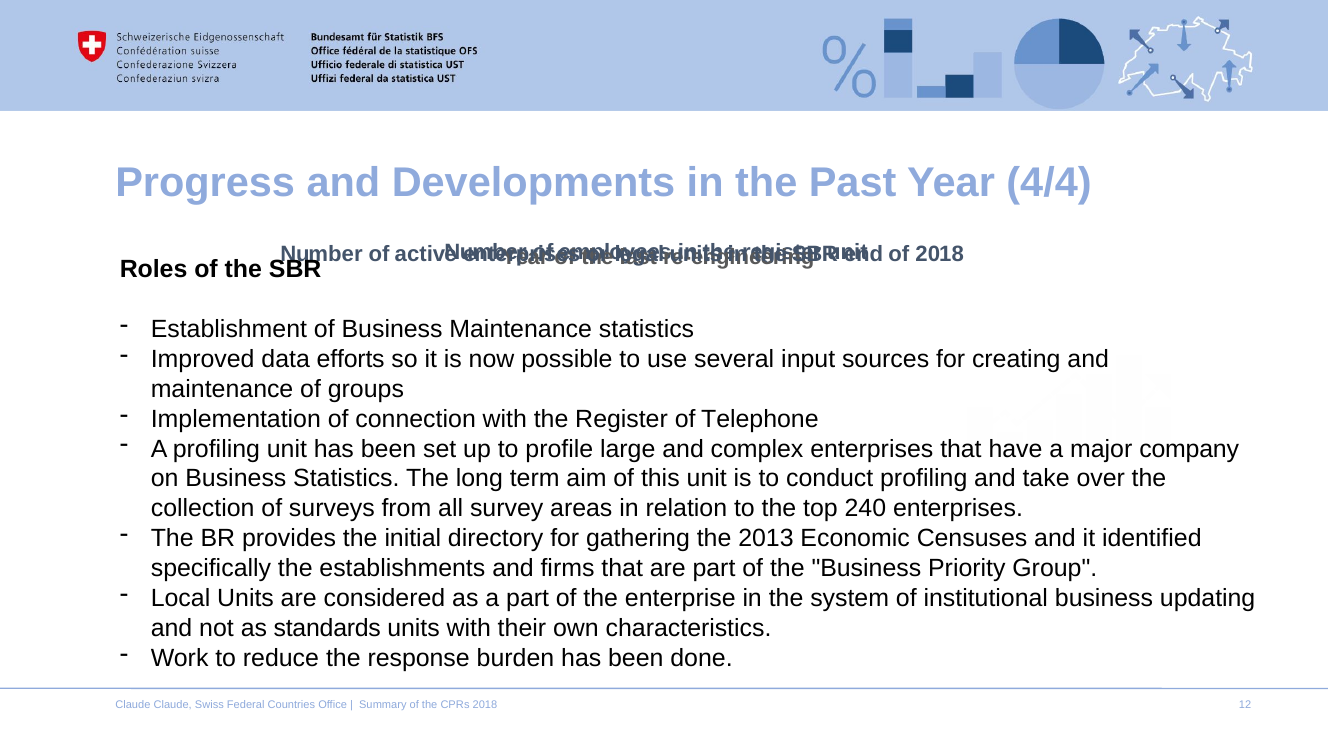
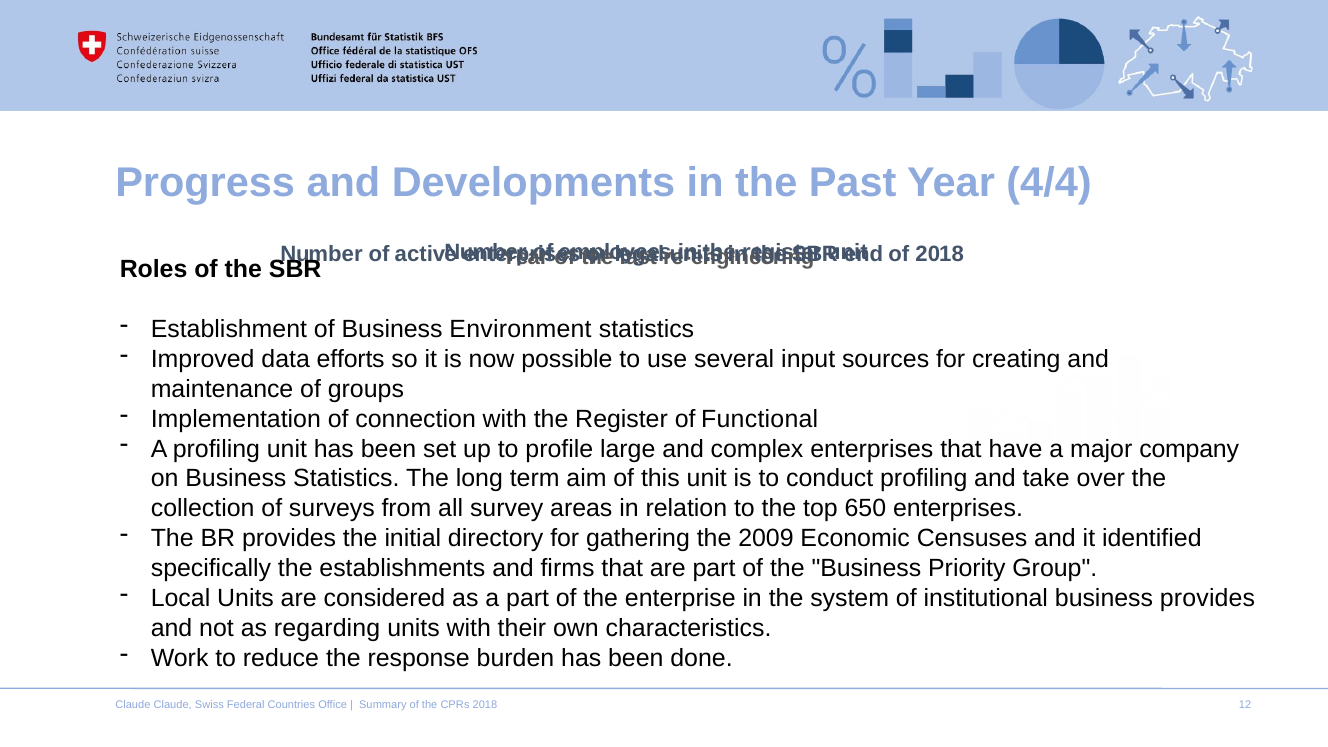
Business Maintenance: Maintenance -> Environment (521, 329)
Telephone: Telephone -> Functional (760, 419)
240: 240 -> 650 (865, 509)
2013: 2013 -> 2009 (766, 538)
business updating: updating -> provides (1208, 598)
standards: standards -> regarding (327, 628)
